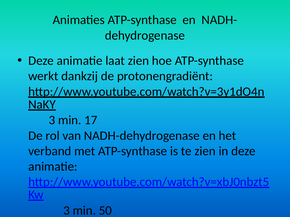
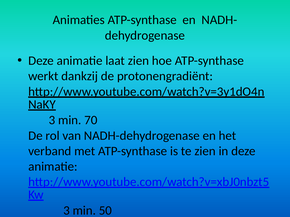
17: 17 -> 70 (91, 120)
